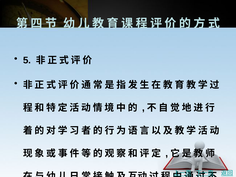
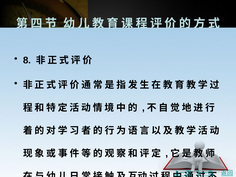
5: 5 -> 8 (27, 60)
